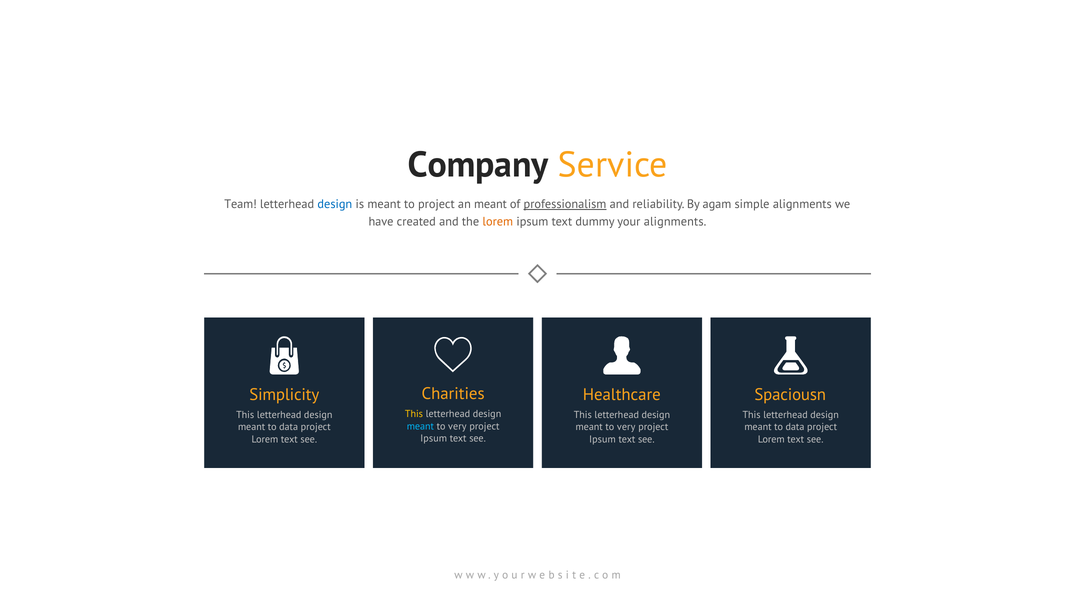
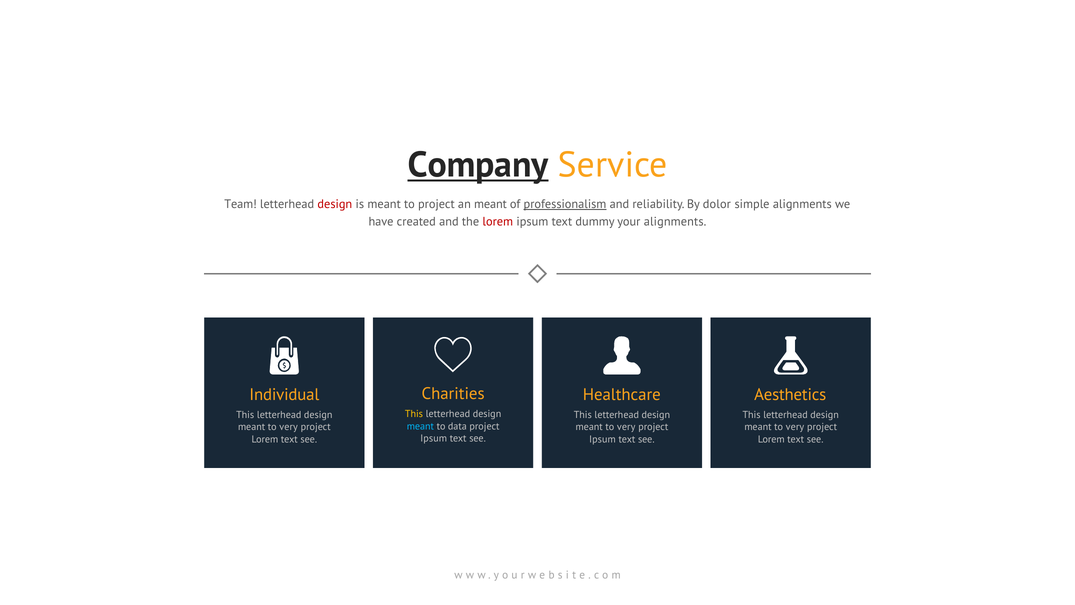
Company underline: none -> present (478, 165)
design colour: blue -> red (335, 204)
agam: agam -> dolor (717, 204)
lorem colour: orange -> red (498, 222)
Simplicity: Simplicity -> Individual (284, 394)
Spaciousn: Spaciousn -> Aesthetics (790, 394)
very: very -> data (457, 426)
data: data -> very (289, 427)
data: data -> very (795, 427)
